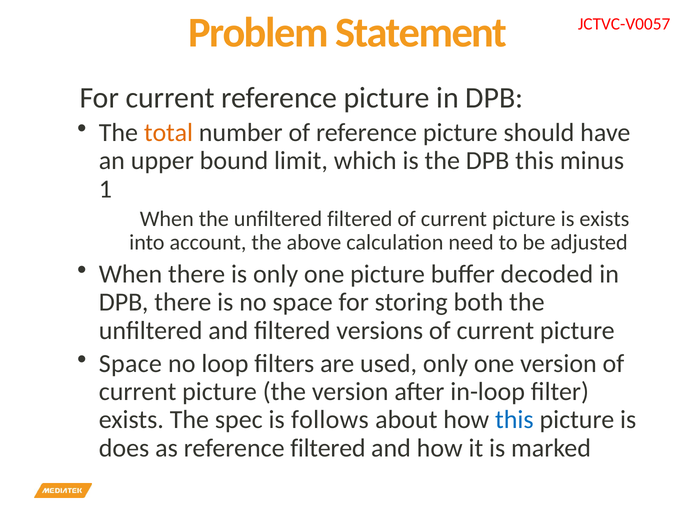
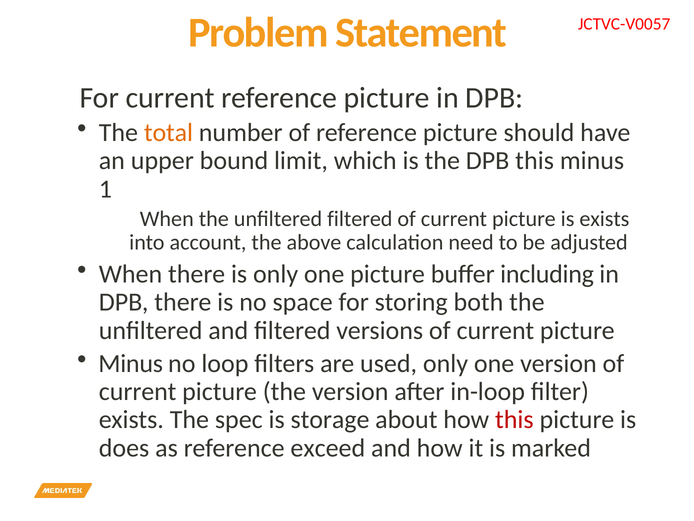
decoded: decoded -> including (547, 274)
Space: Space -> Minus (131, 363)
follows: follows -> storage (330, 419)
this colour: blue -> red (514, 419)
reference filtered: filtered -> exceed (328, 448)
